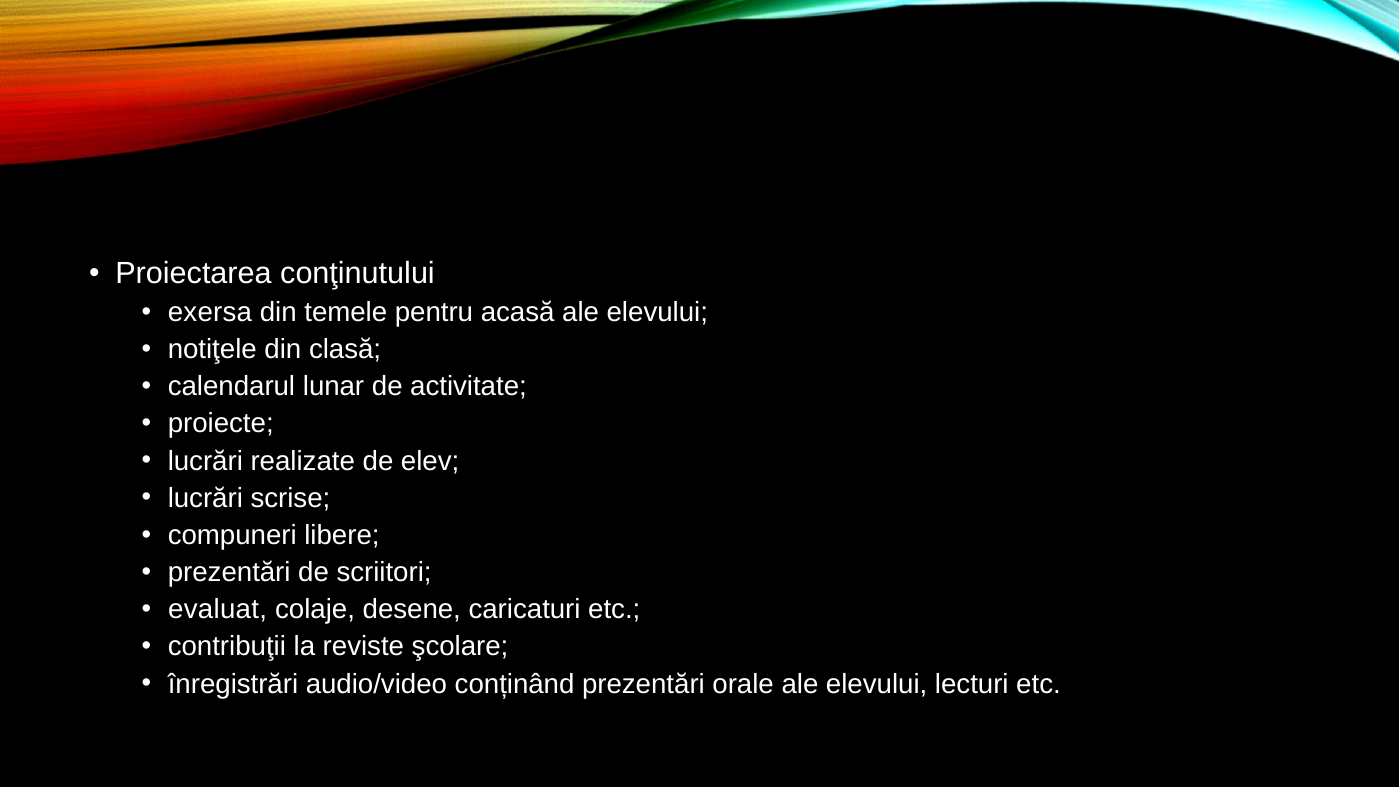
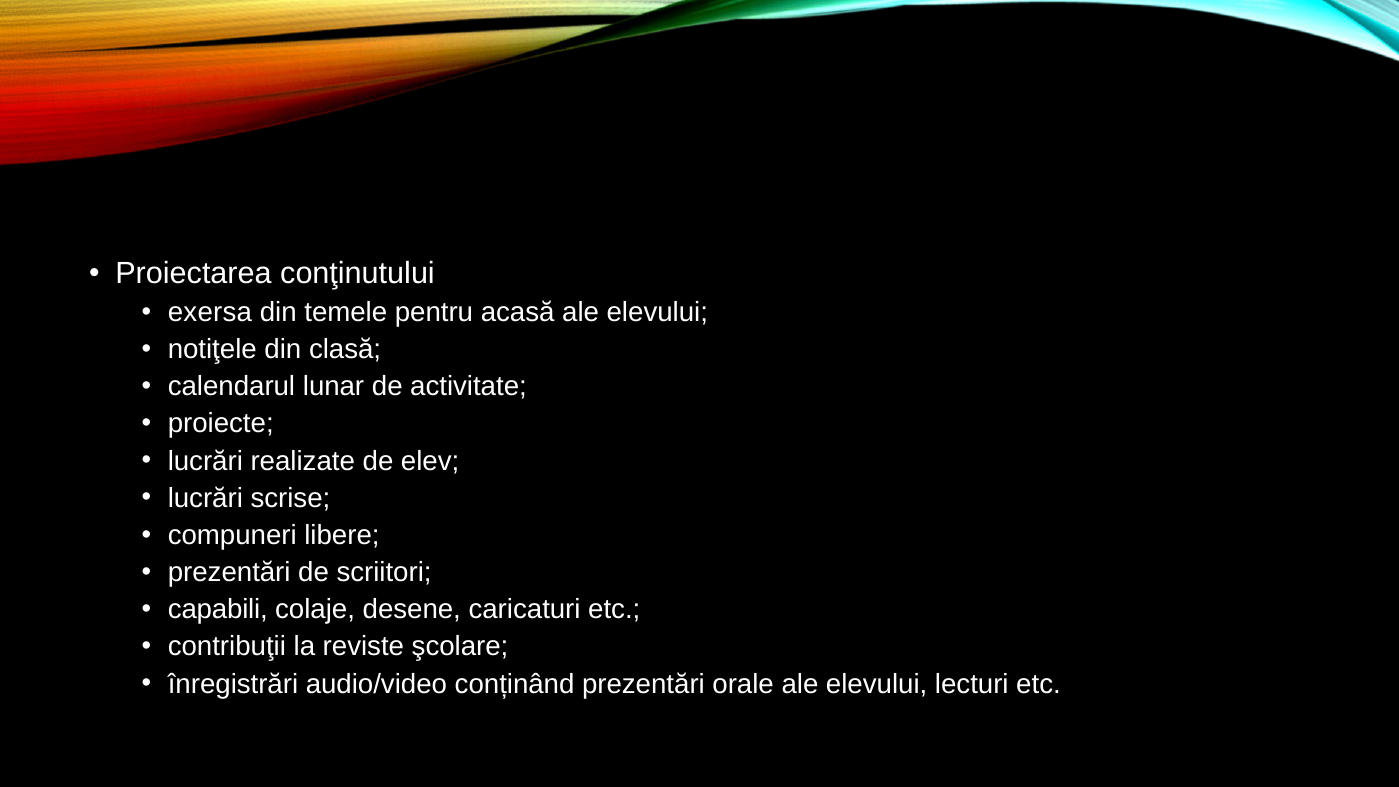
evaluat: evaluat -> capabili (218, 610)
